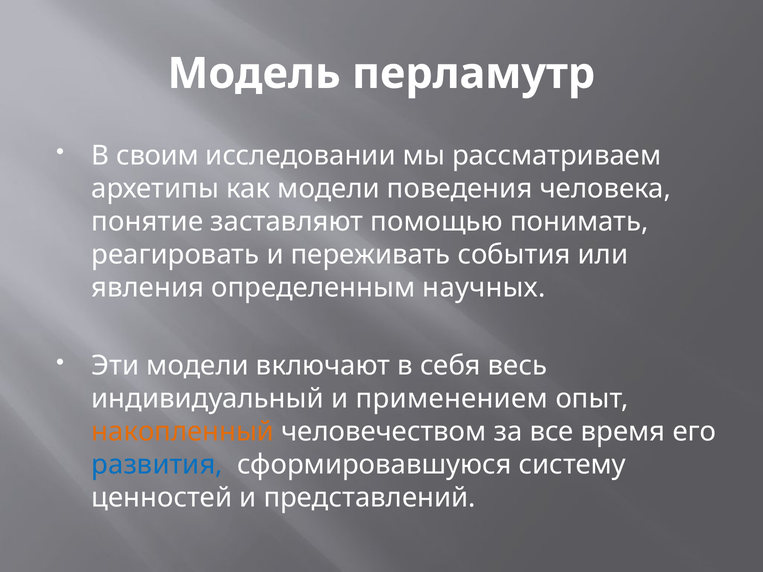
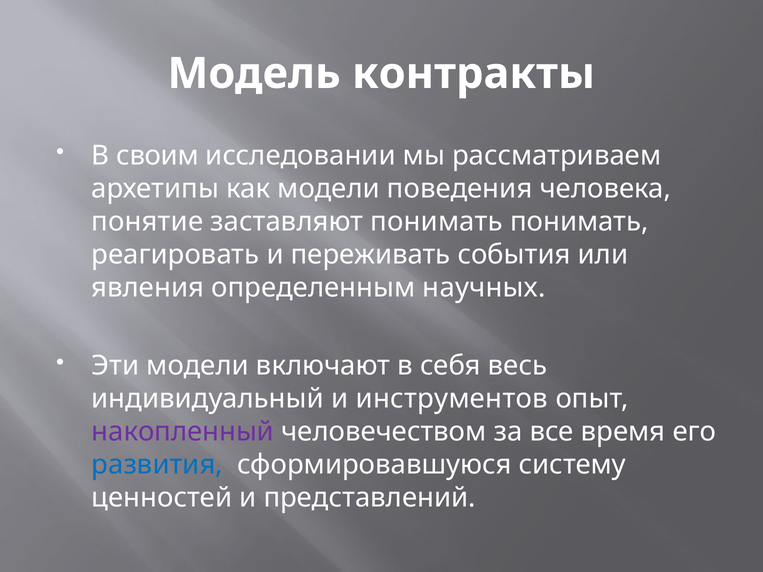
перламутр: перламутр -> контракты (474, 74)
заставляют помощью: помощью -> понимать (437, 222)
применением: применением -> инструментов (452, 399)
накопленный colour: orange -> purple (183, 432)
